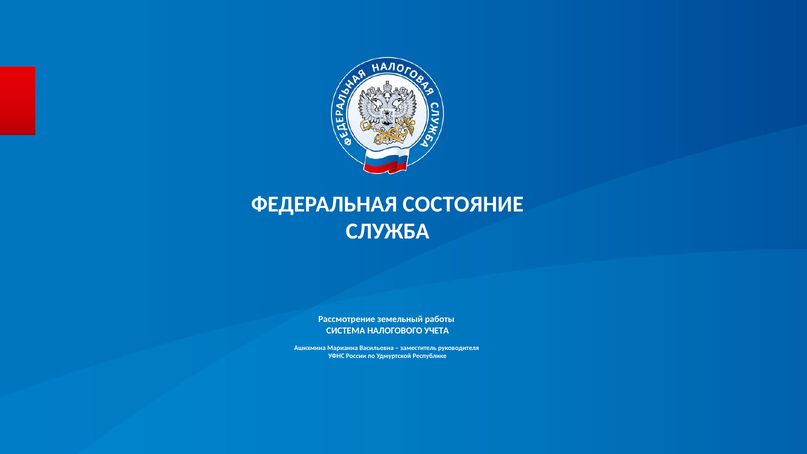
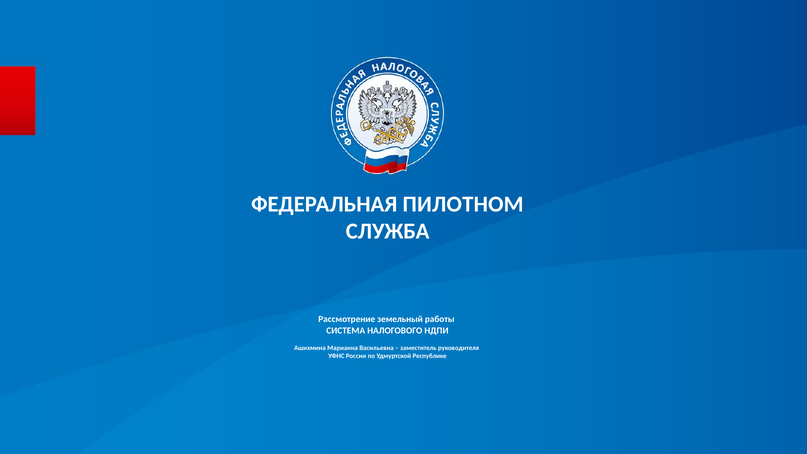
СОСТОЯНИЕ: СОСТОЯНИЕ -> ПИЛОТНОМ (463, 204)
УЧЕТА: УЧЕТА -> НДПИ (436, 330)
